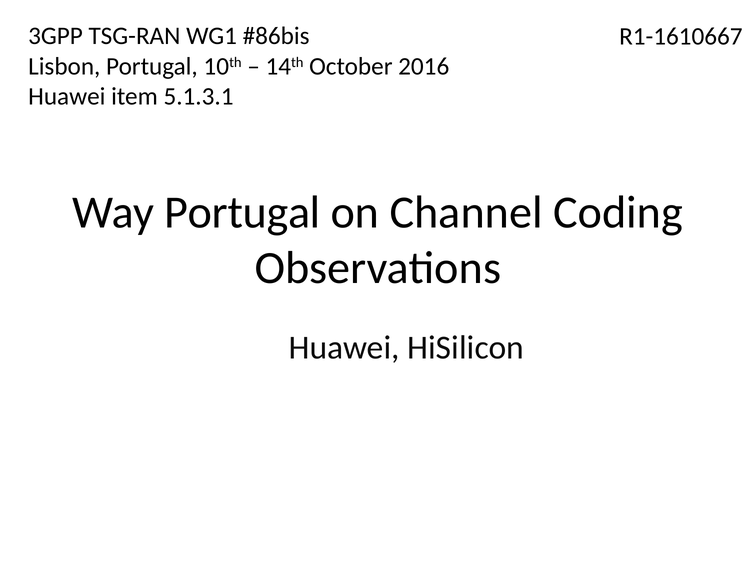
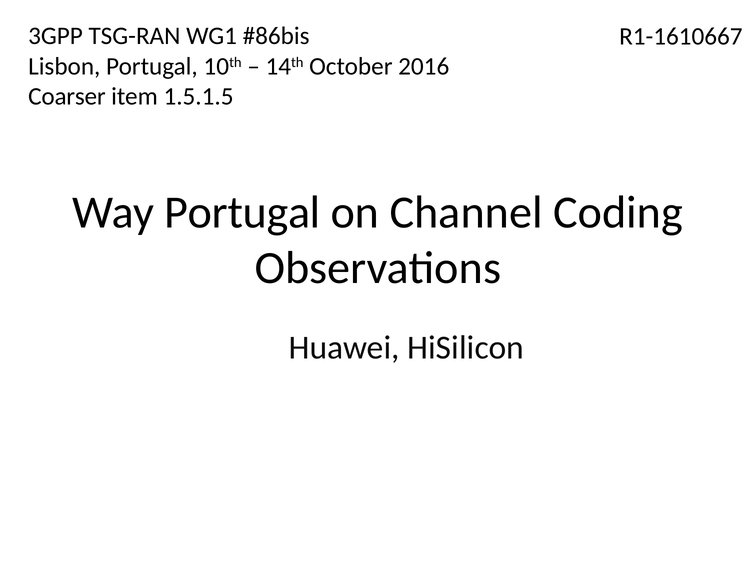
Huawei: Huawei -> Coarser (67, 97)
5.1.3.1: 5.1.3.1 -> 1.5.1.5 (199, 97)
